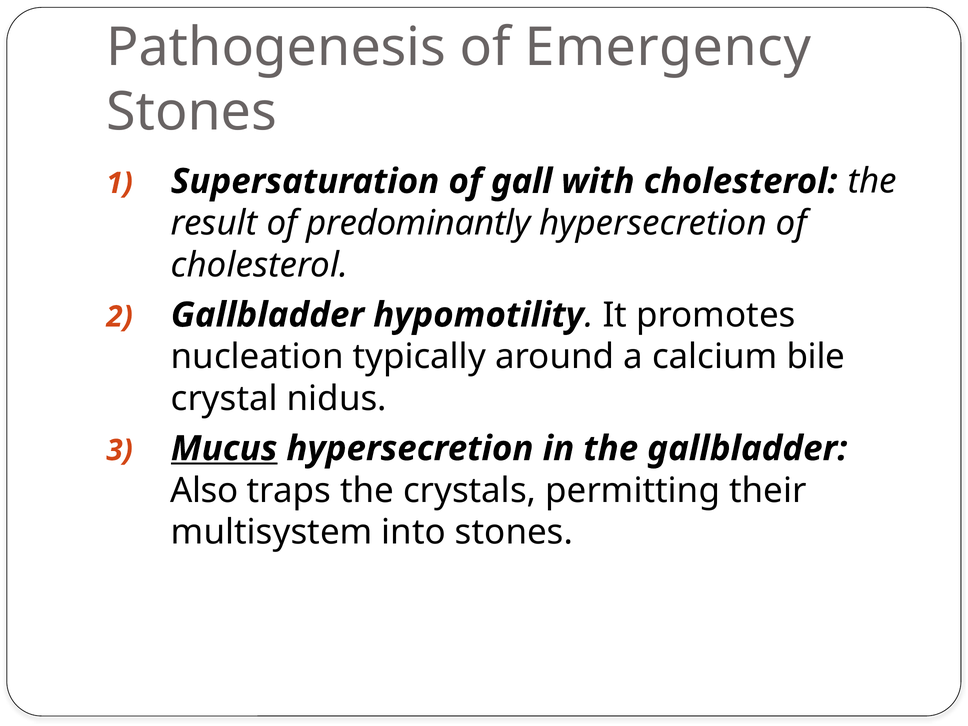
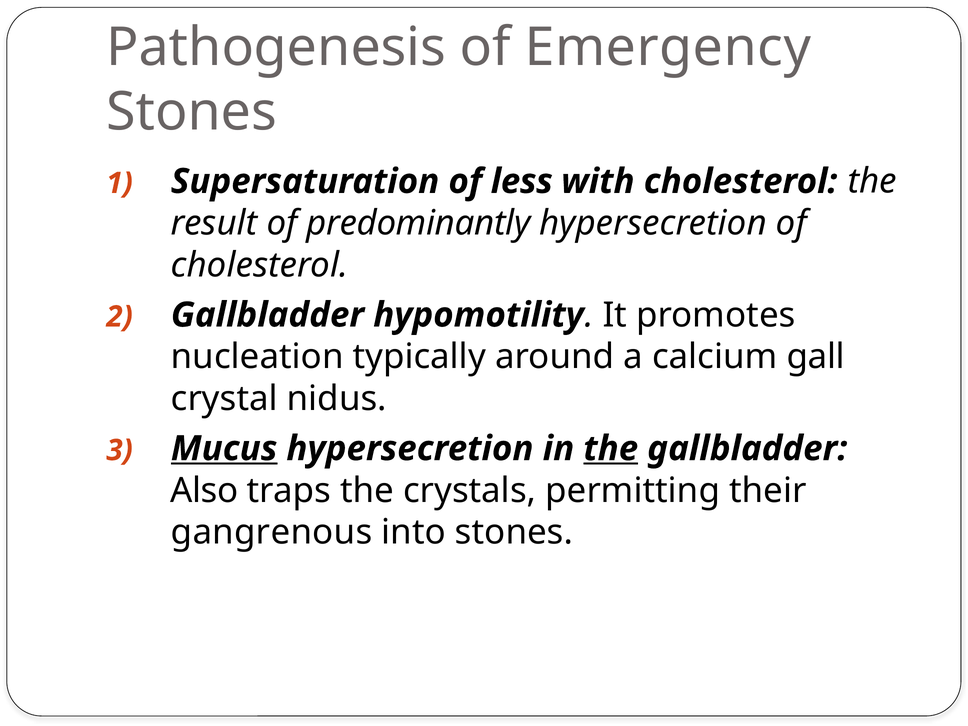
gall: gall -> less (522, 181)
bile: bile -> gall (816, 357)
the underline: none -> present (611, 449)
multisystem: multisystem -> gangrenous (272, 532)
